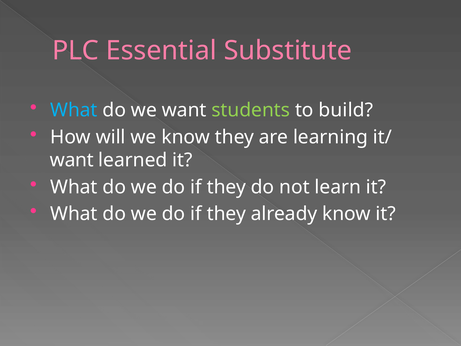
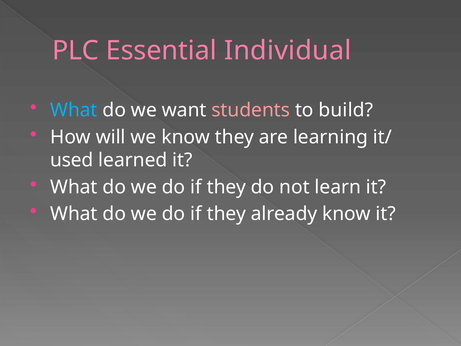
Substitute: Substitute -> Individual (288, 51)
students colour: light green -> pink (251, 110)
want: want -> used (72, 160)
